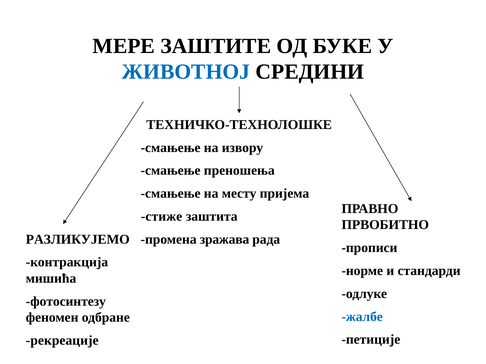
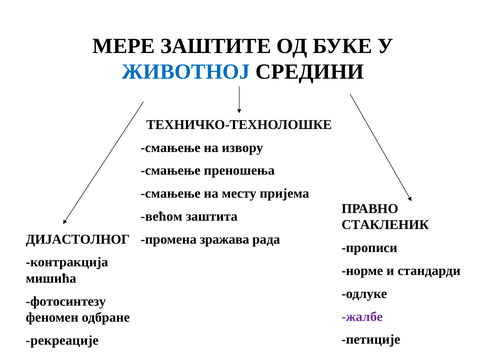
стиже: стиже -> већом (162, 217)
ПРВОБИТНО: ПРВОБИТНО -> СТАКЛЕНИК (385, 225)
РАЗЛИКУЈЕМО: РАЗЛИКУЈЕМО -> ДИЈАСТОЛНОГ (78, 240)
жалбе colour: blue -> purple (362, 317)
